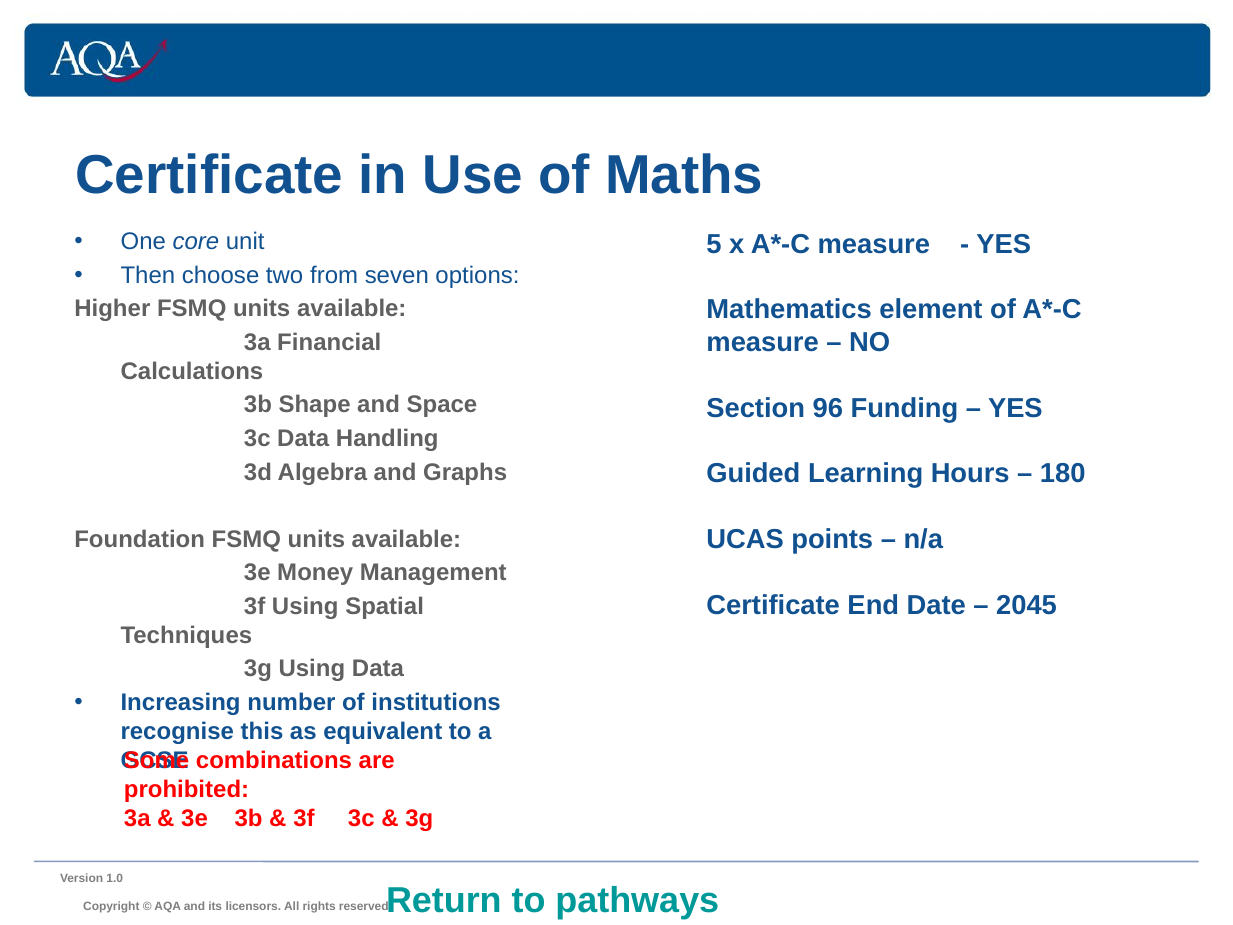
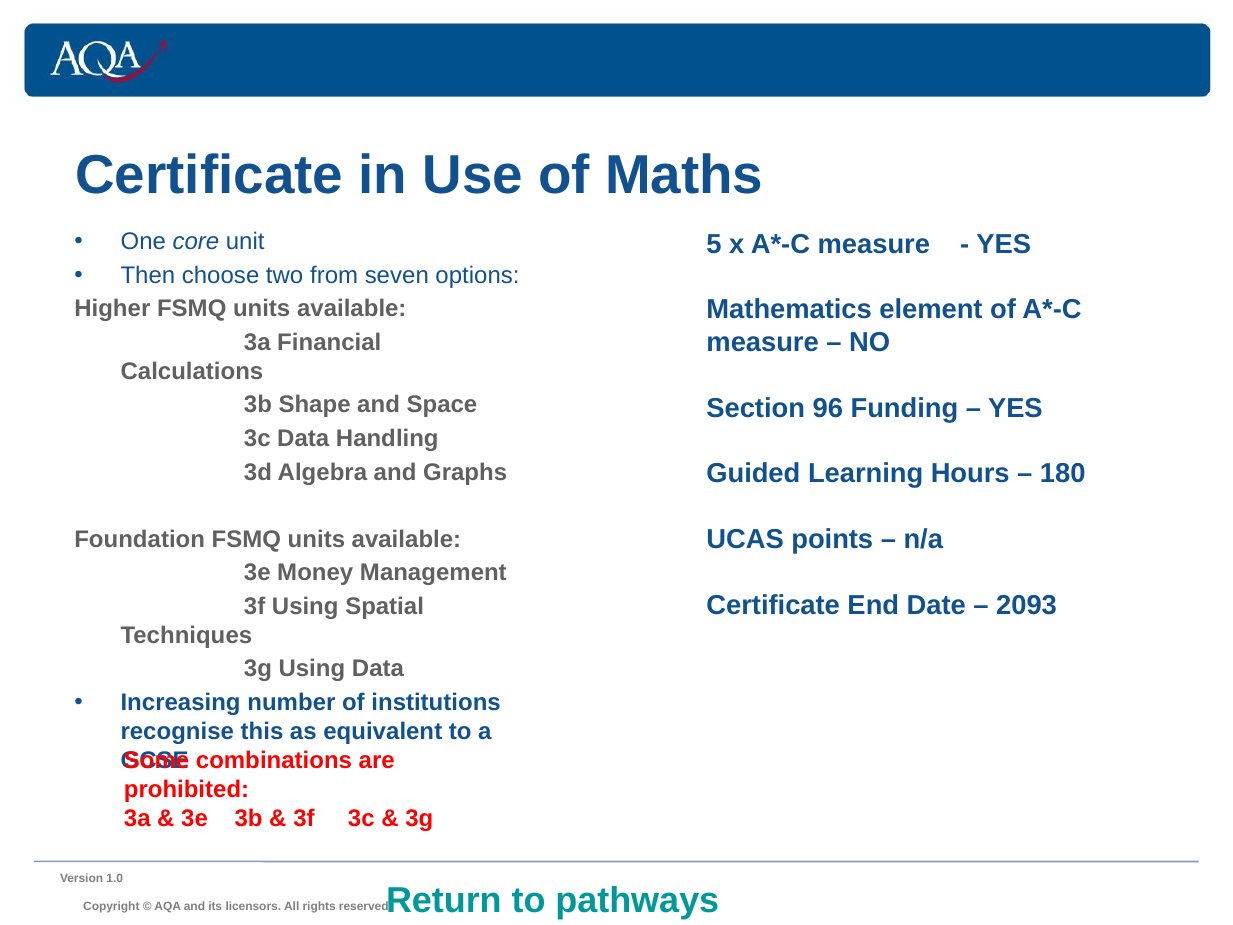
2045: 2045 -> 2093 (1027, 605)
